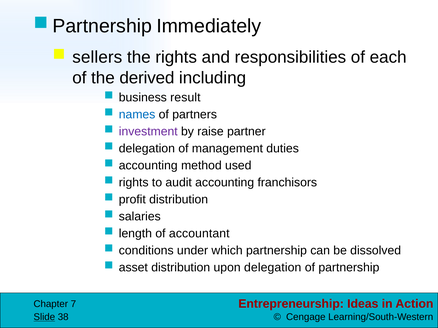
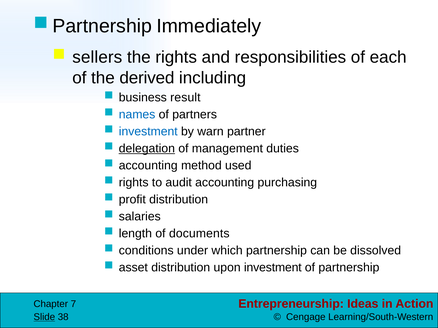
investment colour: purple -> blue (148, 132)
raise: raise -> warn (210, 132)
delegation underline: none -> present (147, 149)
franchisors: franchisors -> purchasing (287, 183)
accountant: accountant -> documents (199, 234)
upon delegation: delegation -> investment (273, 268)
